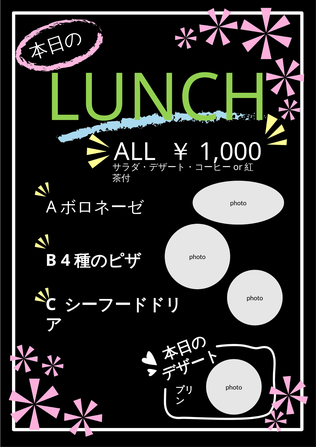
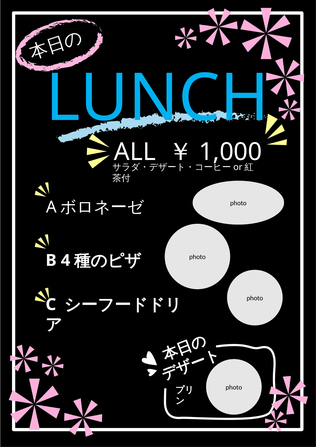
LUNCH colour: light green -> light blue (157, 98)
